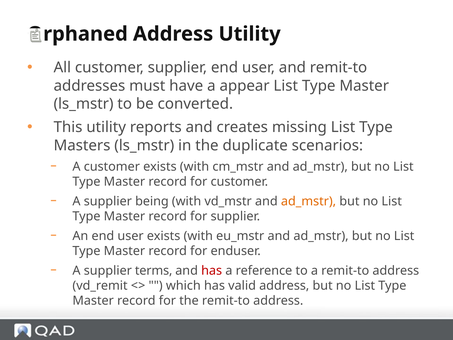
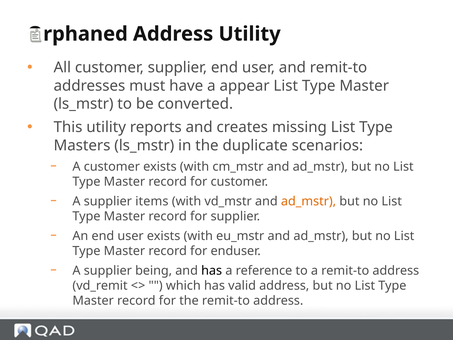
being: being -> items (152, 201)
terms: terms -> being (154, 270)
has colour: red -> black (212, 270)
